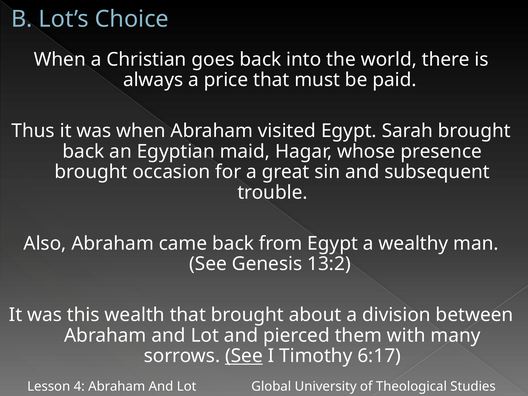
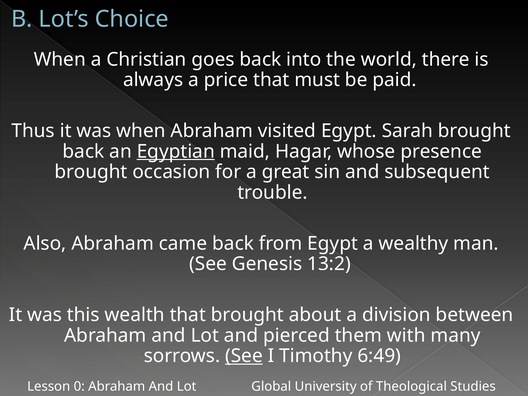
Egyptian underline: none -> present (176, 151)
6:17: 6:17 -> 6:49 (379, 356)
4: 4 -> 0 (79, 386)
